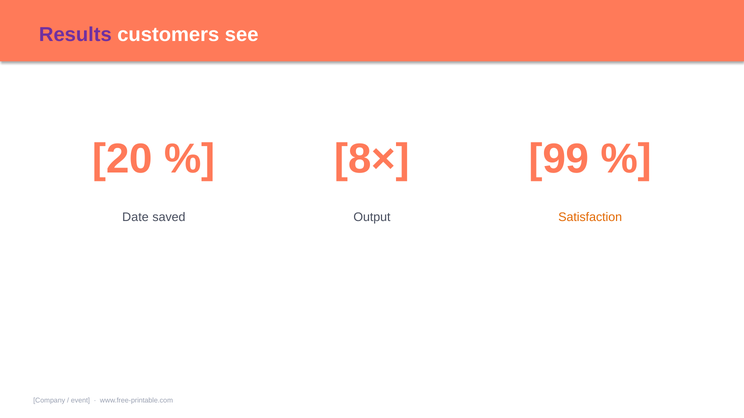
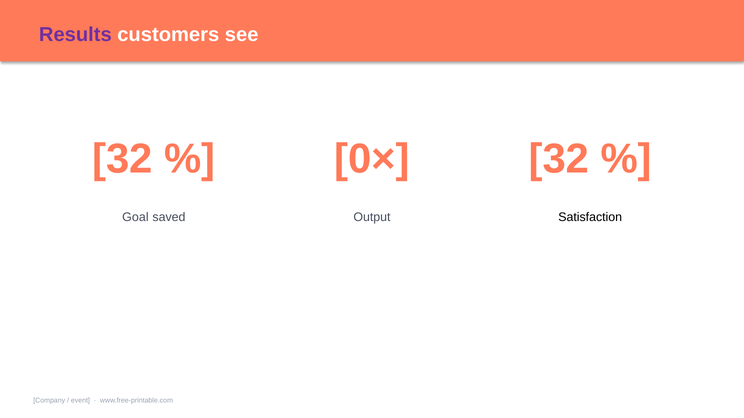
20: 20 -> 32 (122, 159)
8×: 8× -> 0× (372, 159)
99: 99 -> 32 (559, 159)
Date: Date -> Goal (135, 218)
Satisfaction colour: orange -> black (590, 218)
